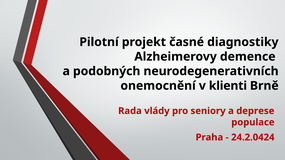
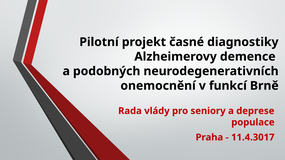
klienti: klienti -> funkcí (228, 86)
24.2.0424: 24.2.0424 -> 11.4.3017 (253, 138)
